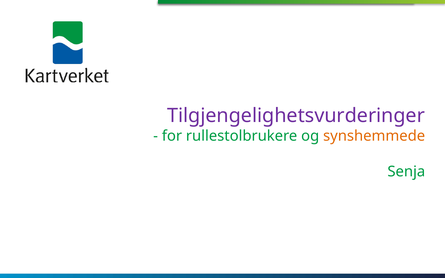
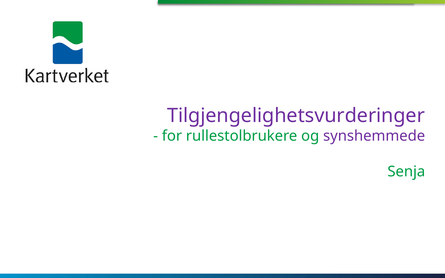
synshemmede colour: orange -> purple (374, 136)
